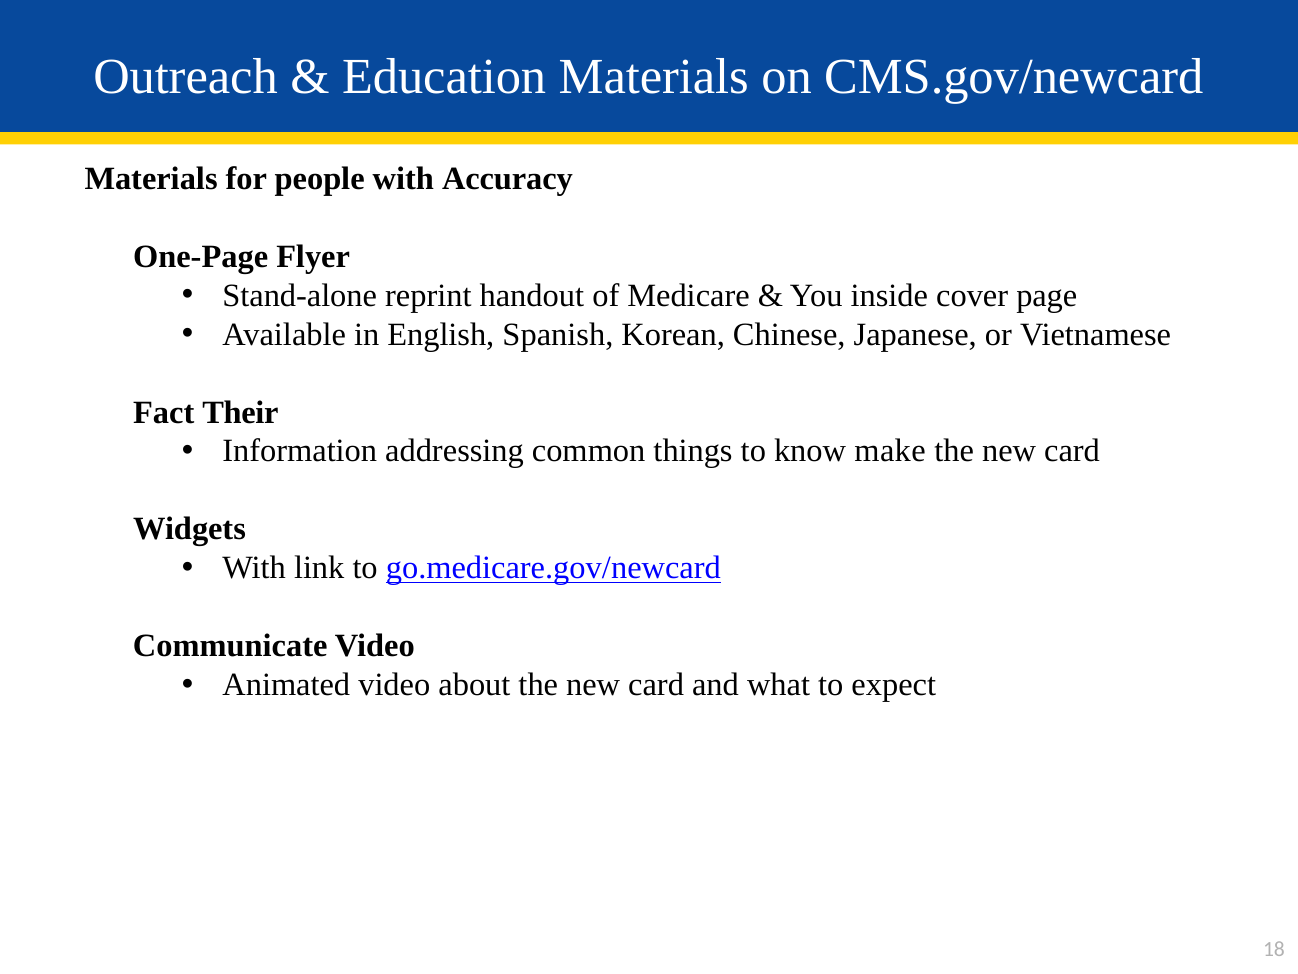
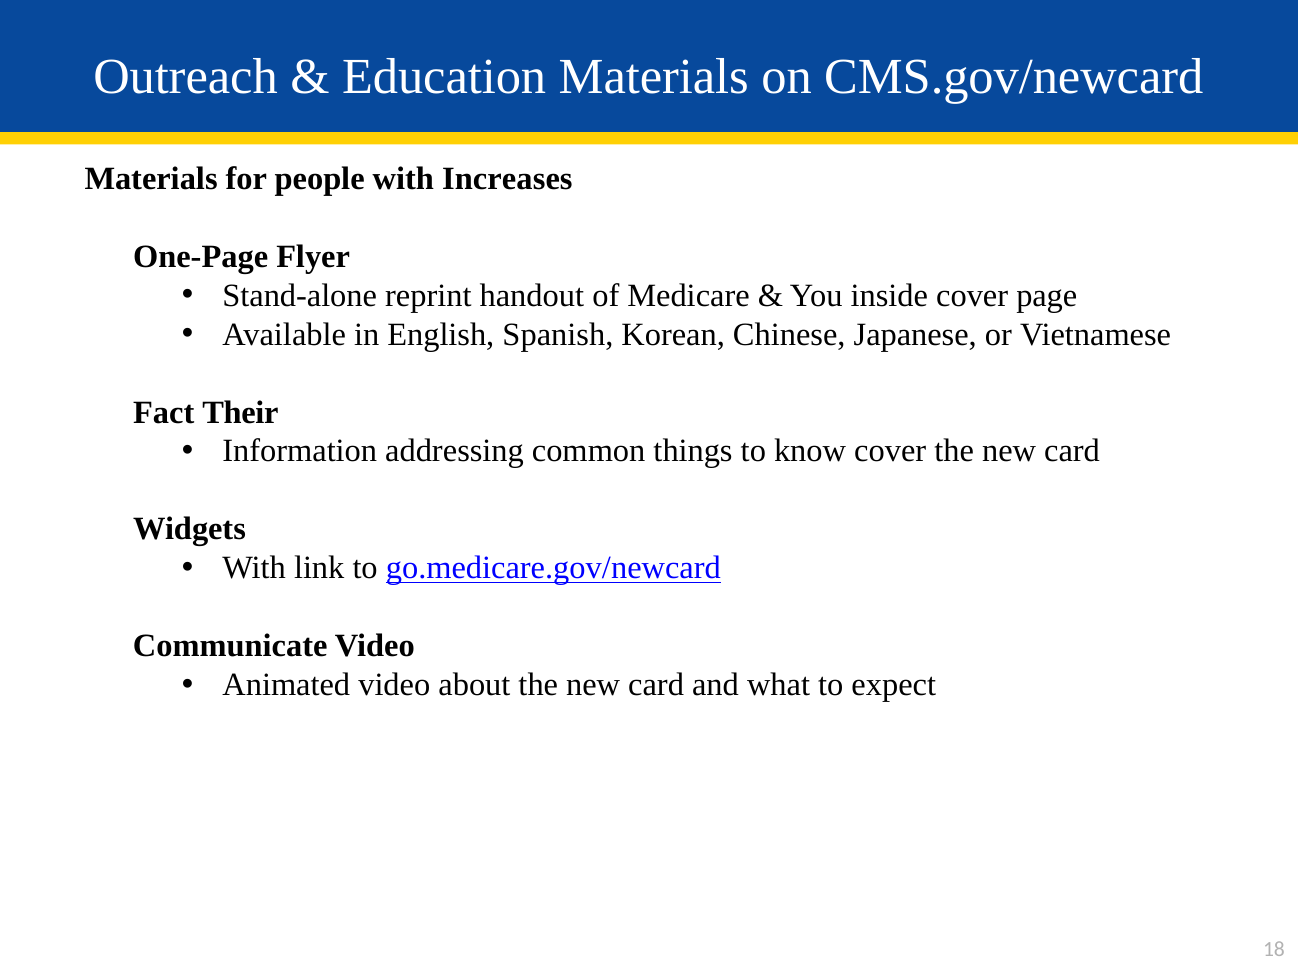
Accuracy: Accuracy -> Increases (507, 178)
know make: make -> cover (890, 451)
